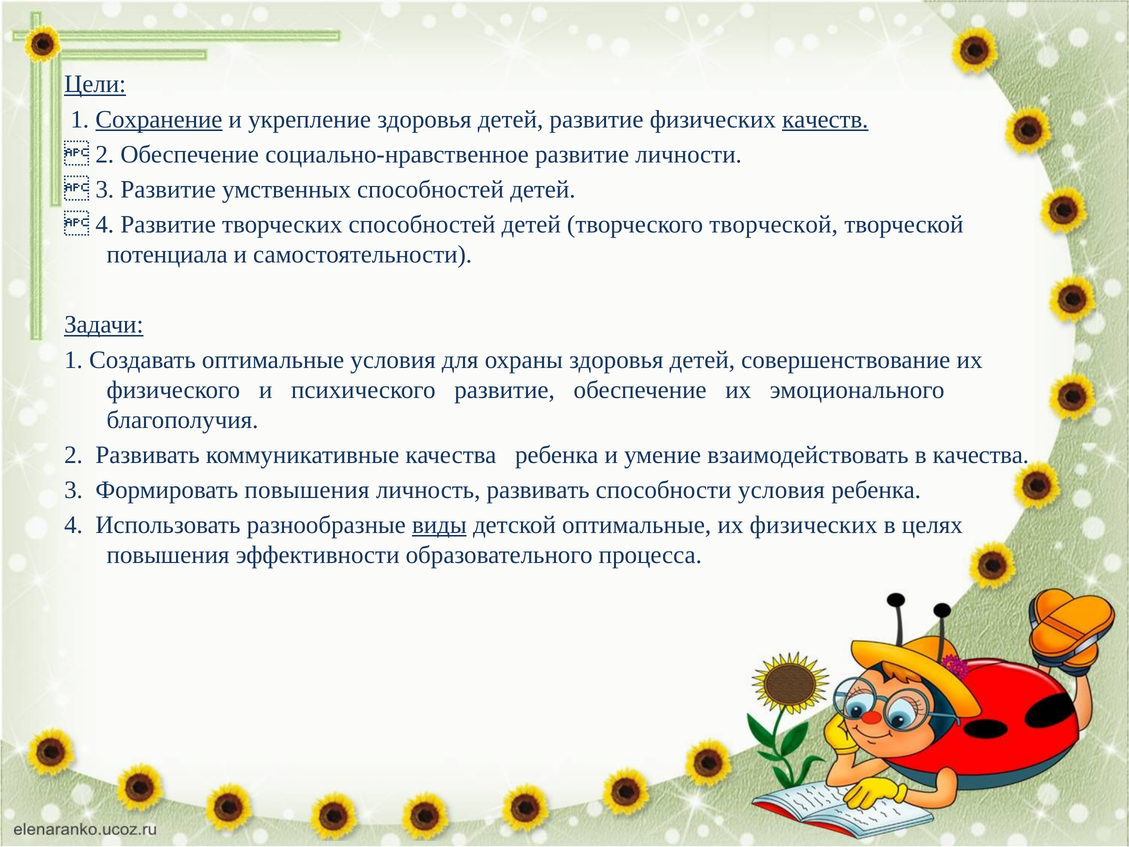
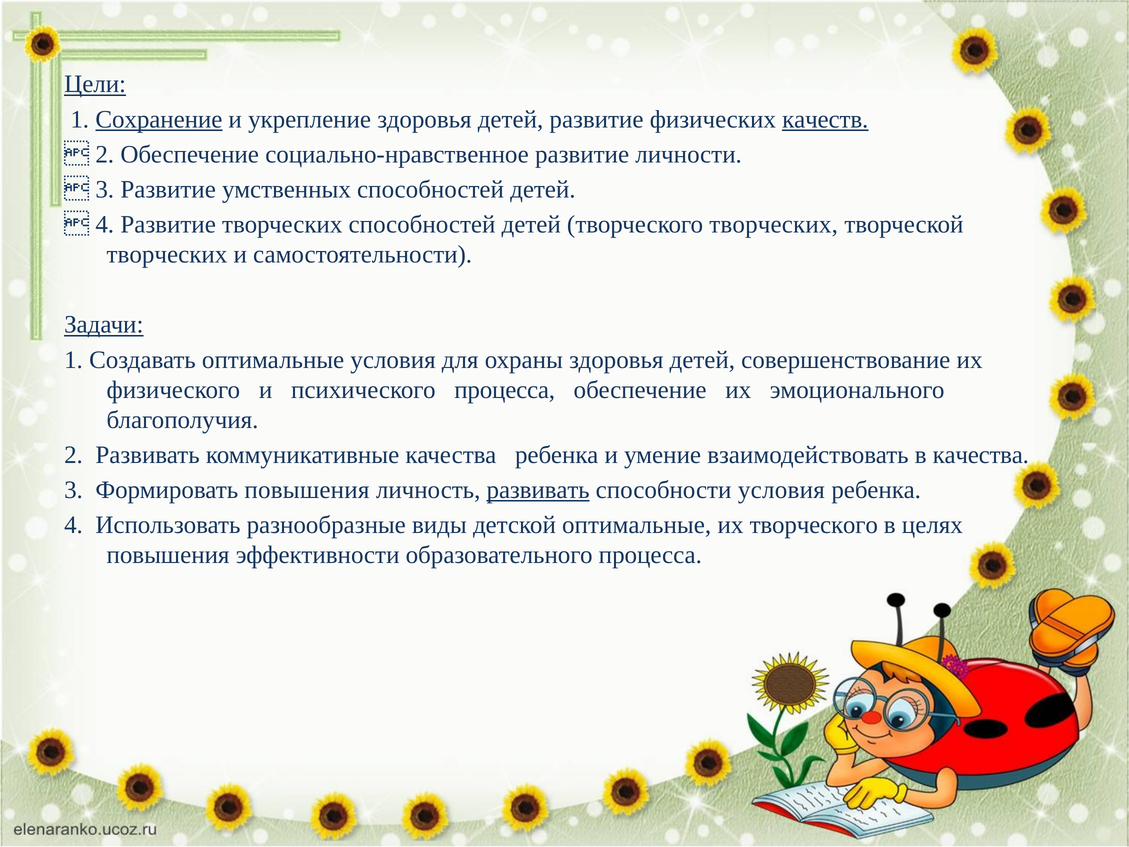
творческого творческой: творческой -> творческих (774, 224)
потенциала: потенциала -> творческих (167, 254)
психического развитие: развитие -> процесса (505, 390)
развивать underline: none -> present (538, 490)
виды underline: present -> none (439, 525)
их физических: физических -> творческого (814, 525)
